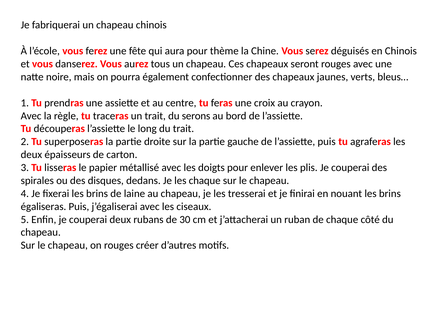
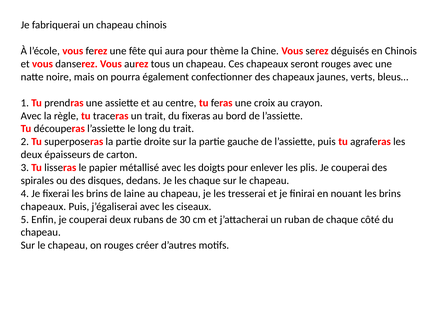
serons: serons -> fixeras (196, 116)
égaliseras: égaliseras -> chapeaux (43, 207)
